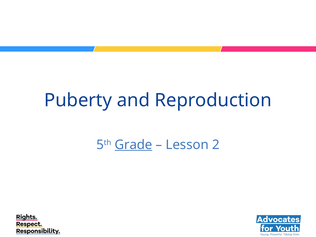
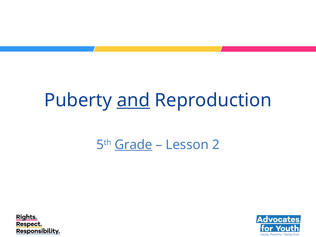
and underline: none -> present (133, 100)
